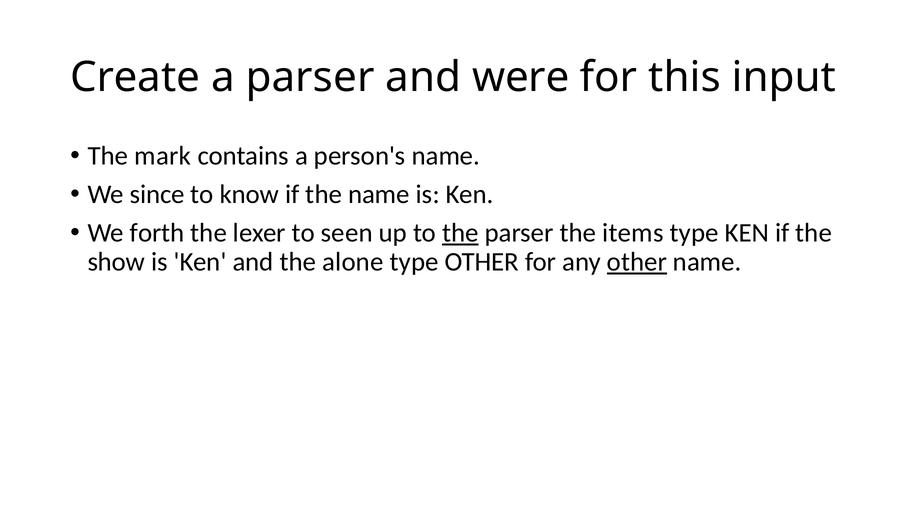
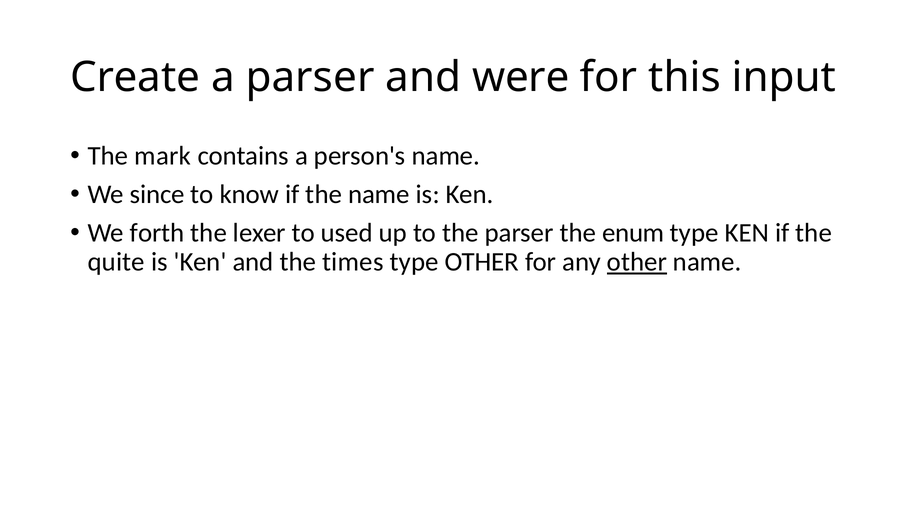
seen: seen -> used (347, 233)
the underline: present -> none (460, 233)
items: items -> enum (633, 233)
show: show -> quite (116, 262)
alone: alone -> times (353, 262)
